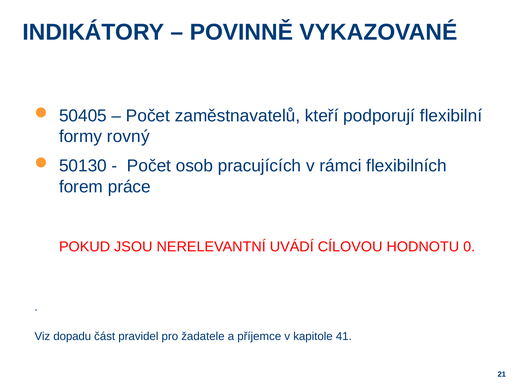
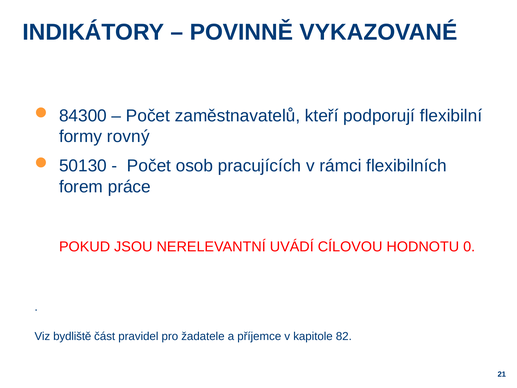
50405: 50405 -> 84300 (83, 116)
dopadu: dopadu -> bydliště (72, 336)
41: 41 -> 82 (344, 336)
